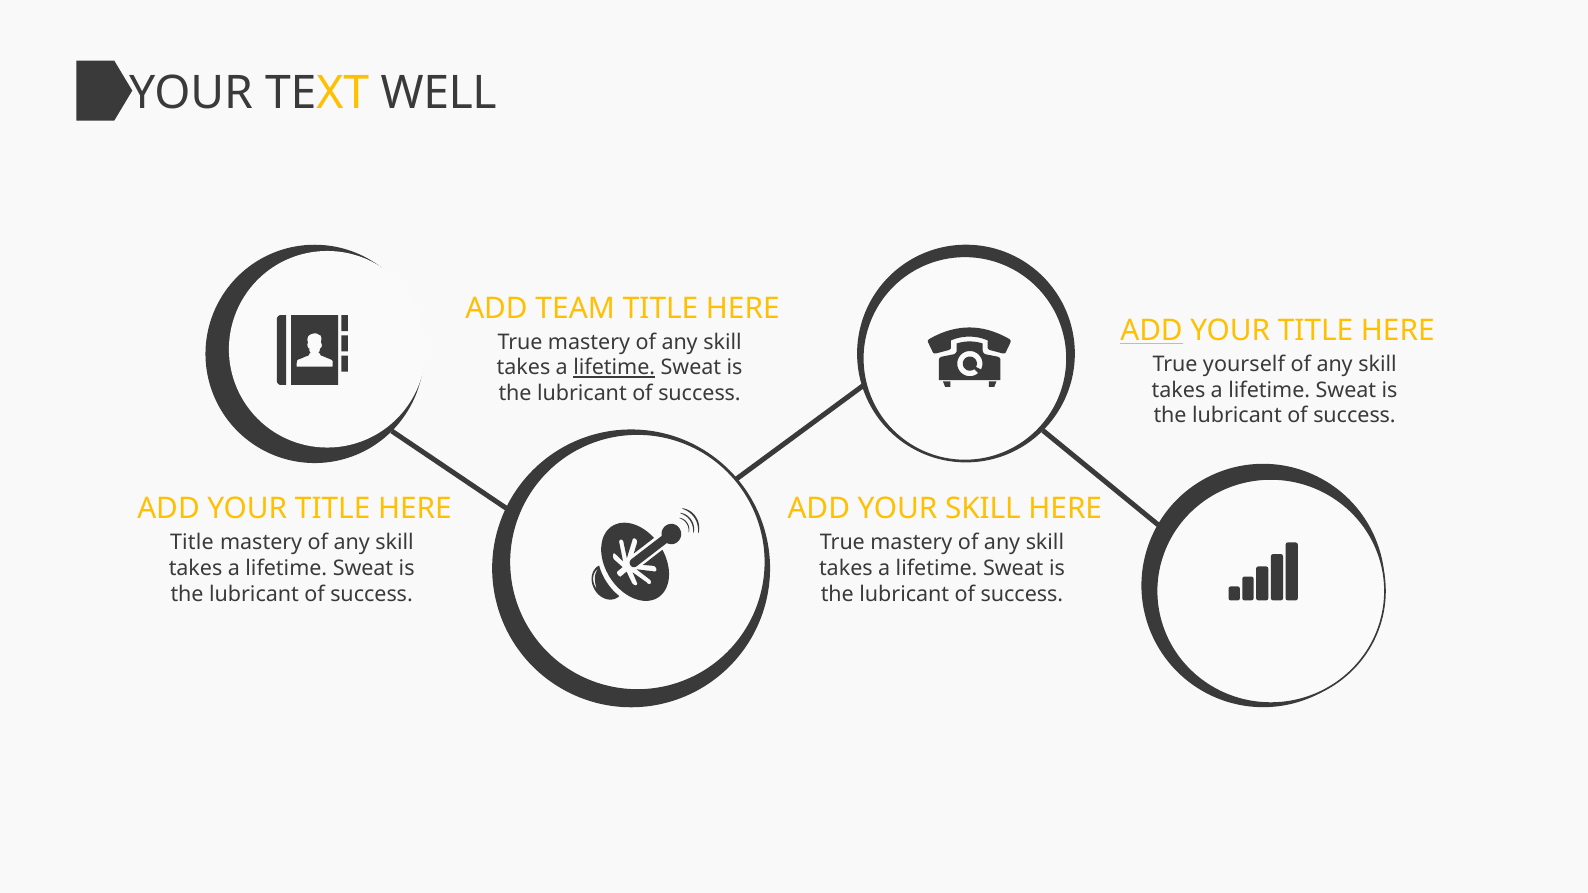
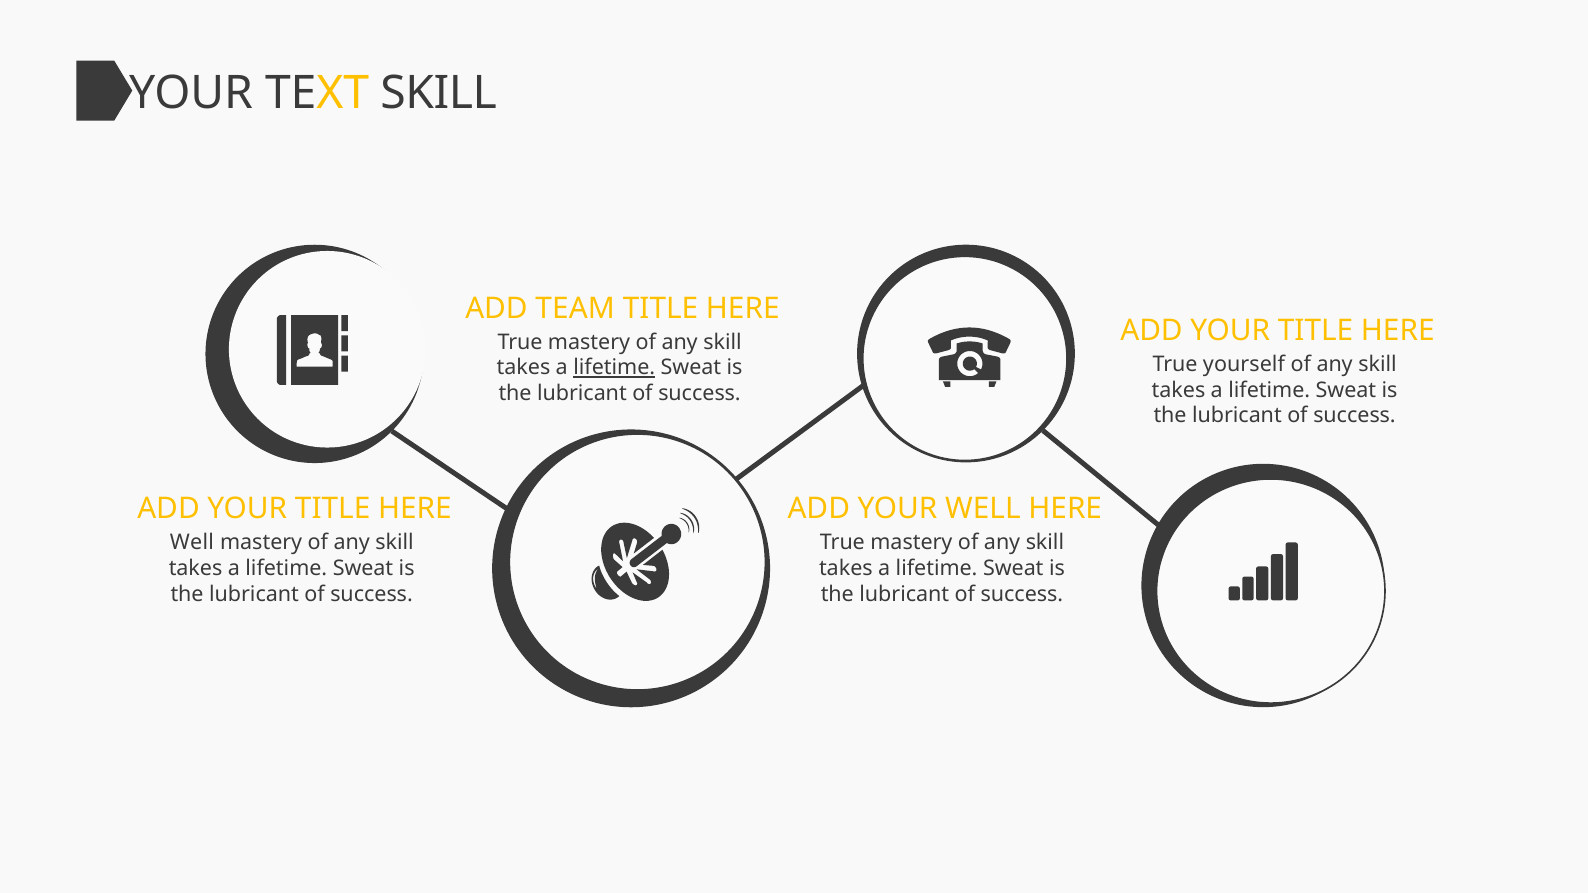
TEXT WELL: WELL -> SKILL (439, 93)
ADD underline: present -> none (1151, 331)
YOUR SKILL: SKILL -> WELL (983, 509)
Title: Title -> Well (192, 542)
